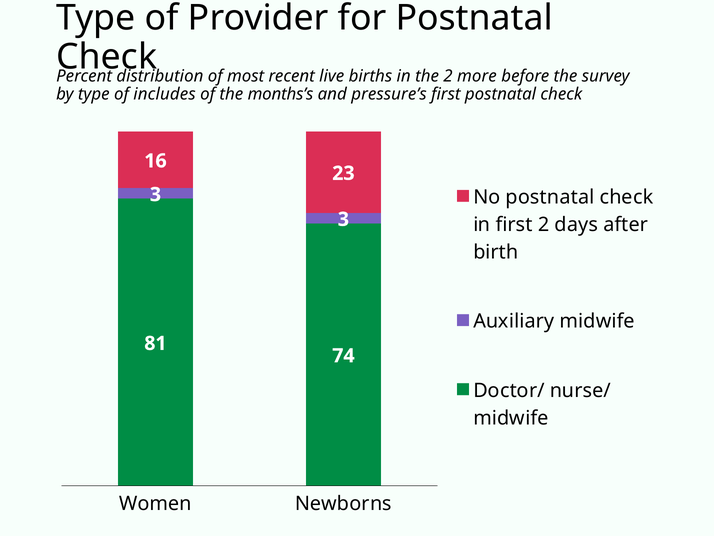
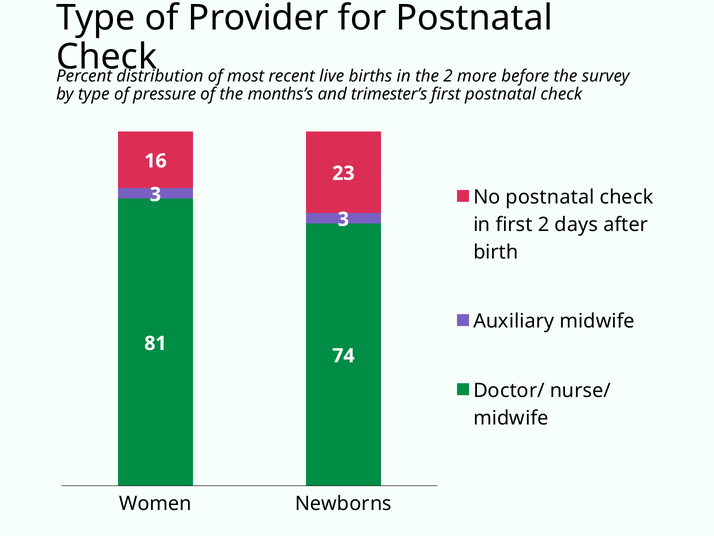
includes: includes -> pressure (165, 94)
pressure’s: pressure’s -> trimester’s (389, 94)
